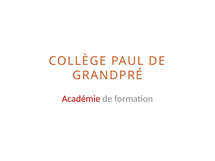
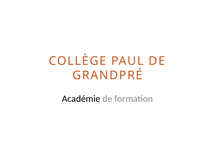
Académie colour: red -> black (81, 99)
